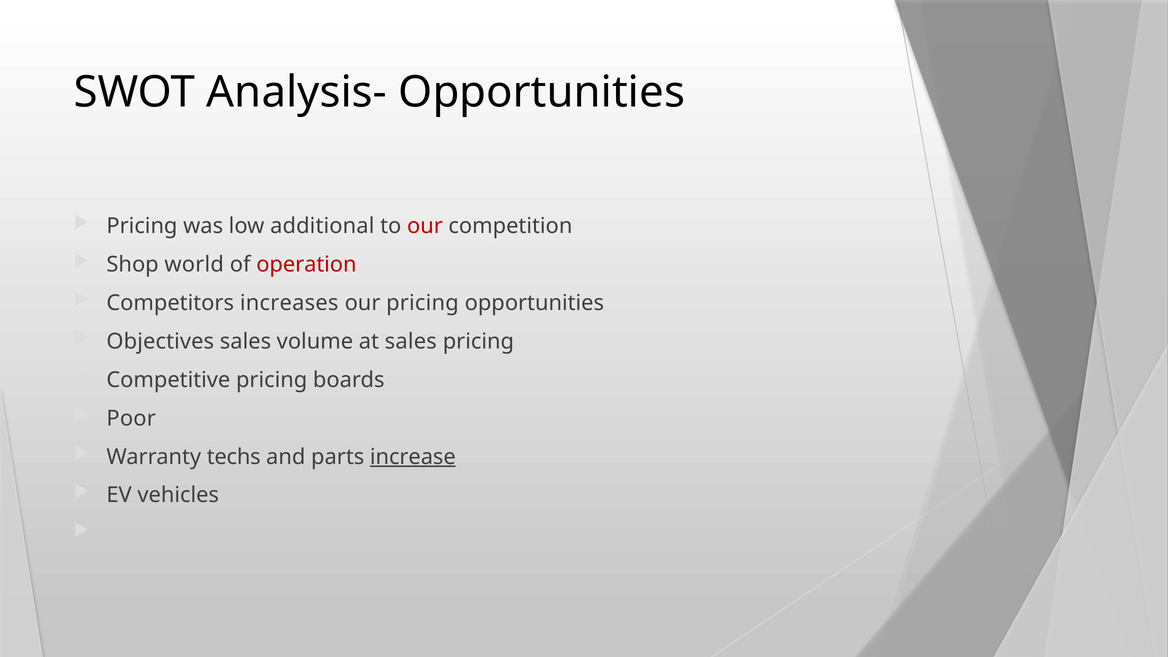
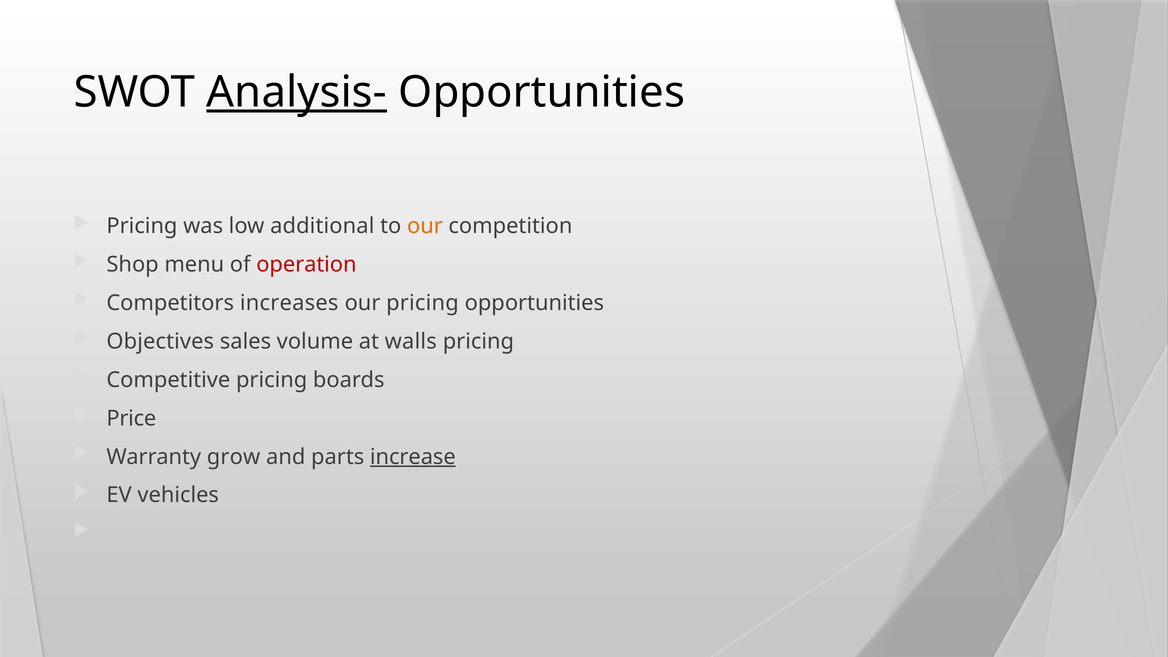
Analysis- underline: none -> present (297, 92)
our colour: red -> orange (425, 226)
world: world -> menu (194, 265)
at sales: sales -> walls (411, 341)
Poor: Poor -> Price (131, 418)
techs: techs -> grow (234, 457)
